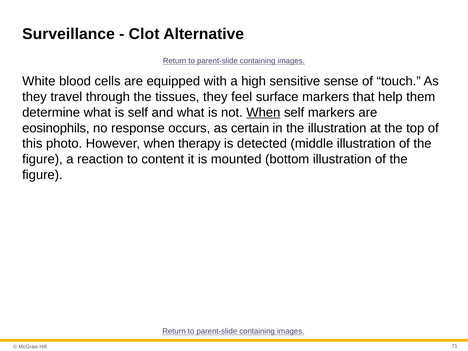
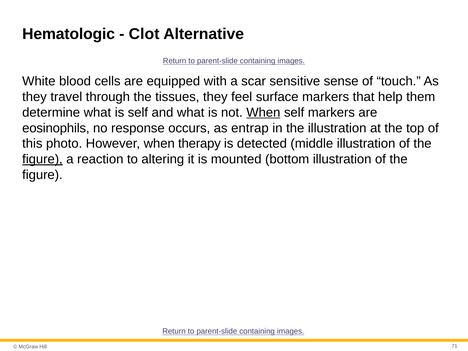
Surveillance: Surveillance -> Hematologic (69, 34)
high: high -> scar (254, 81)
certain: certain -> entrap (250, 128)
figure underline: none -> present (42, 159)
content: content -> altering (163, 159)
